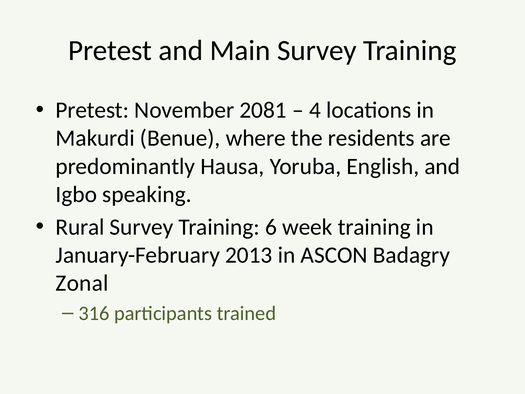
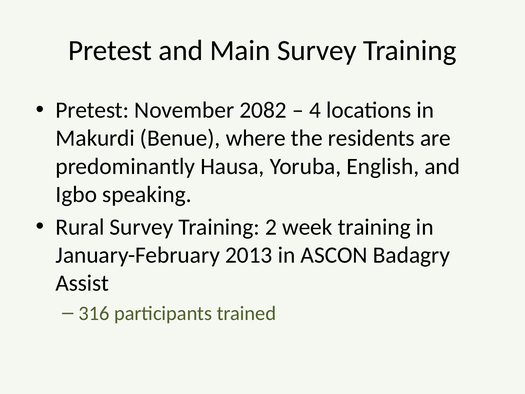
2081: 2081 -> 2082 (263, 110)
6: 6 -> 2 (271, 227)
Zonal: Zonal -> Assist (82, 283)
